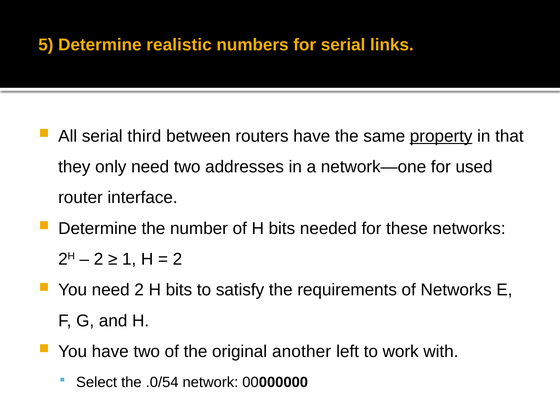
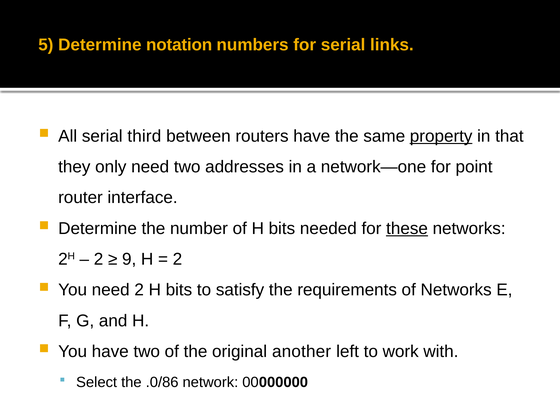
realistic: realistic -> notation (179, 45)
used: used -> point (474, 167)
these underline: none -> present (407, 228)
1: 1 -> 9 (129, 259)
.0/54: .0/54 -> .0/86 (162, 382)
